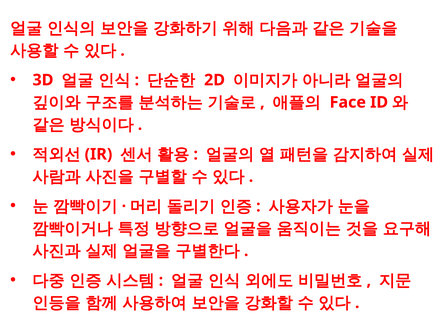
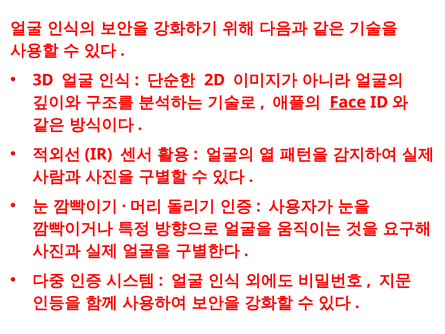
Face underline: none -> present (348, 102)
